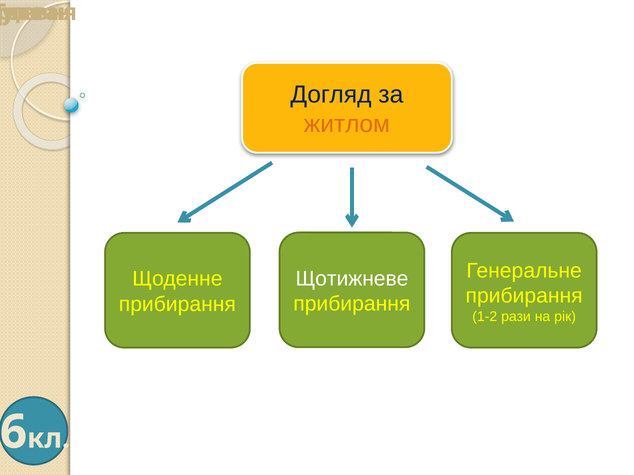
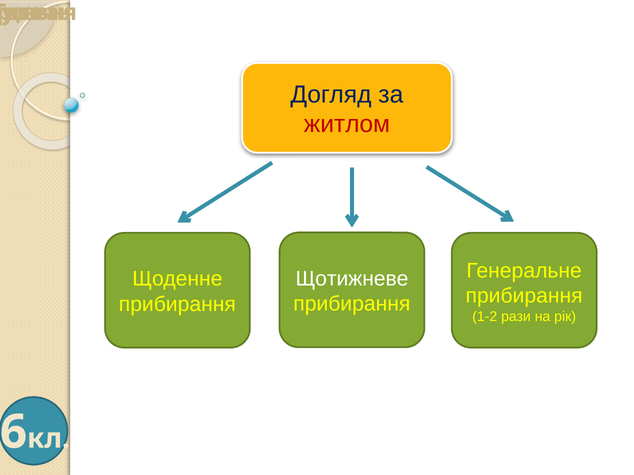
житлом colour: orange -> red (347, 124)
